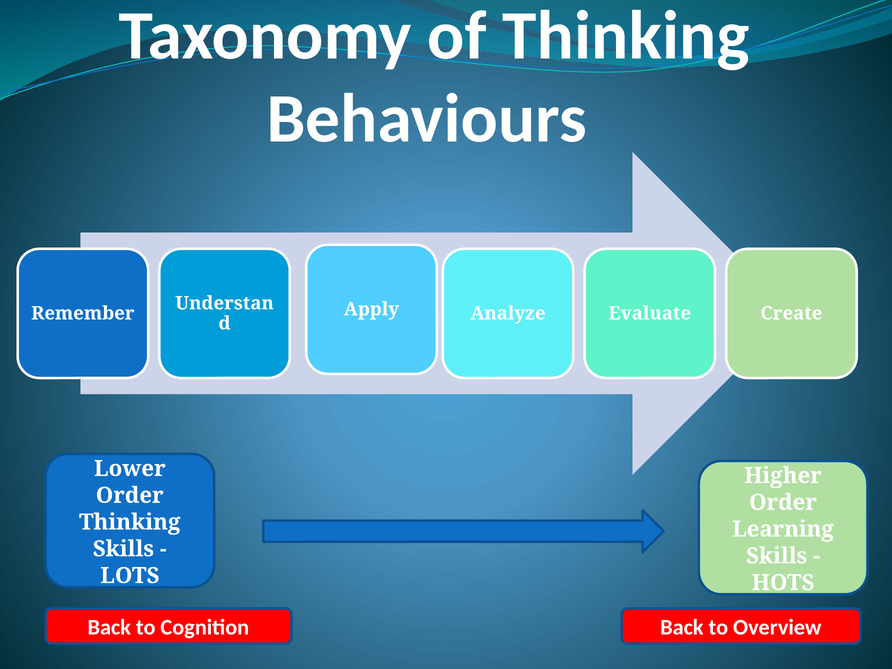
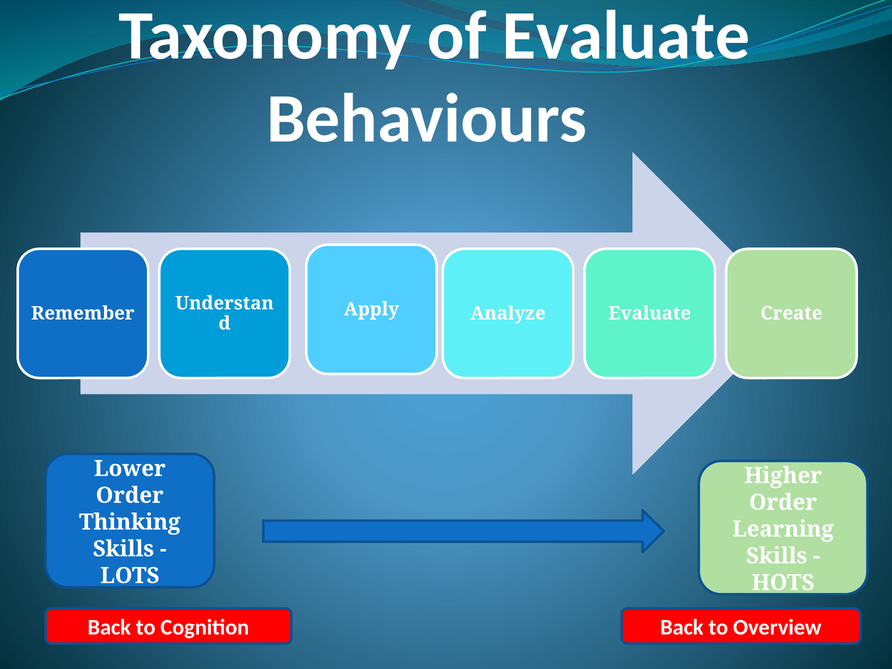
of Thinking: Thinking -> Evaluate (626, 36)
